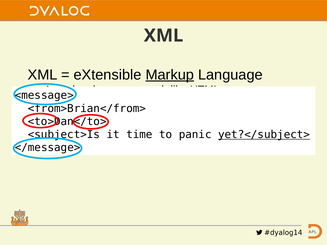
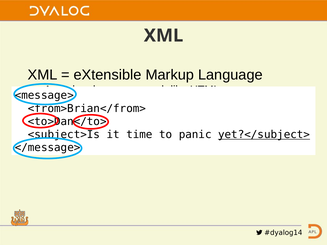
Markup underline: present -> none (170, 75)
